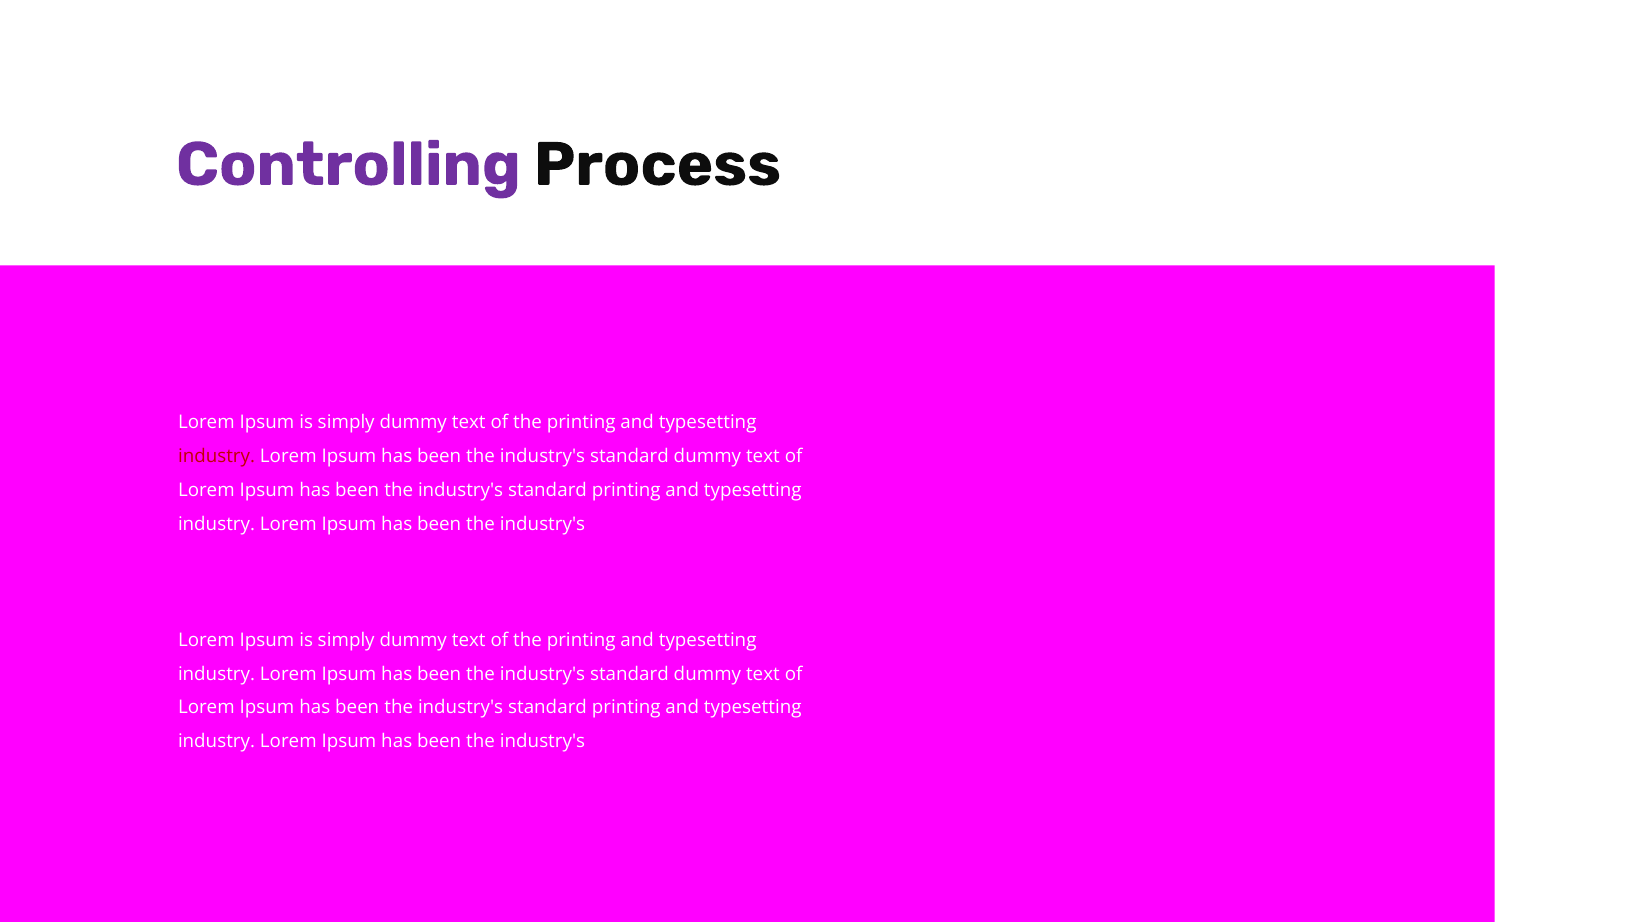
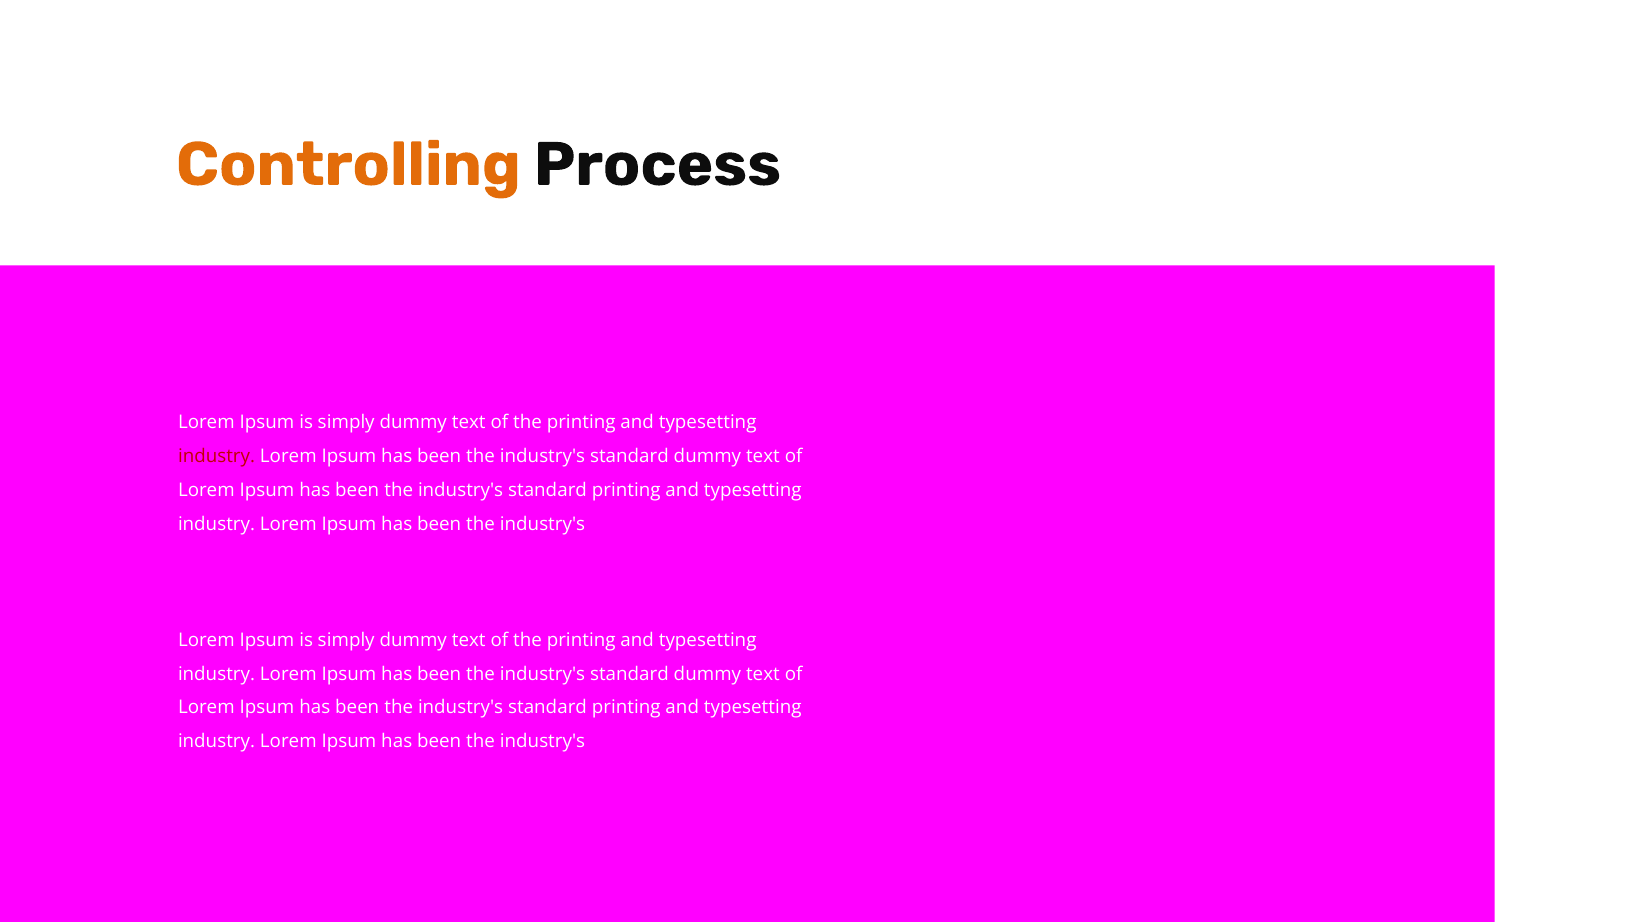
Controlling colour: purple -> orange (348, 165)
